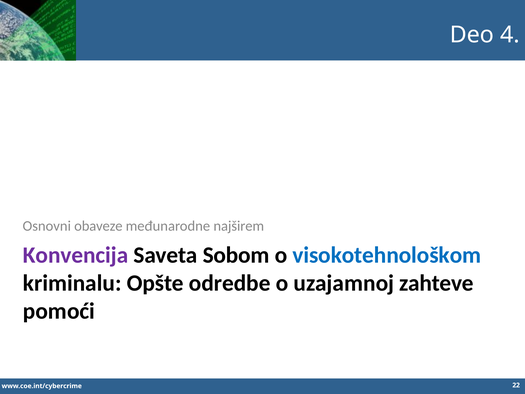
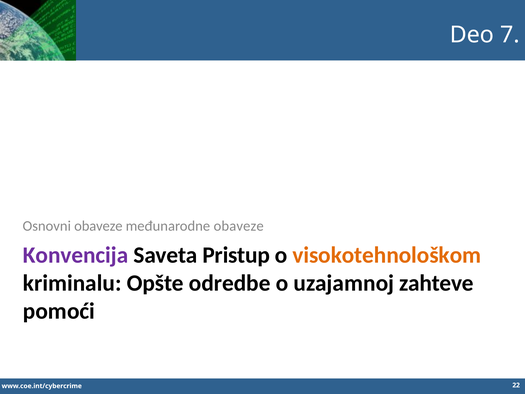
4: 4 -> 7 (510, 35)
međunarodne najširem: najširem -> obaveze (239, 226)
Sobom: Sobom -> Pristup (236, 255)
visokotehnološkom colour: blue -> orange (387, 255)
